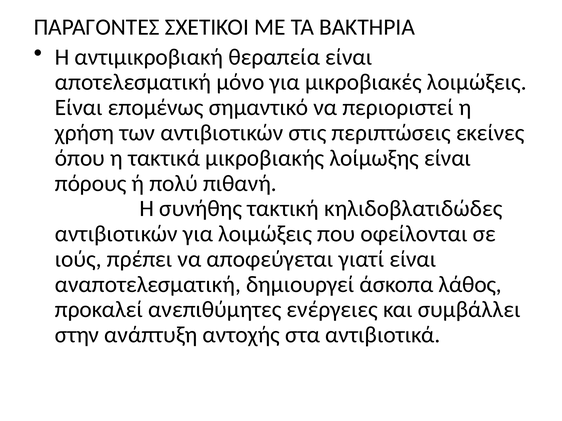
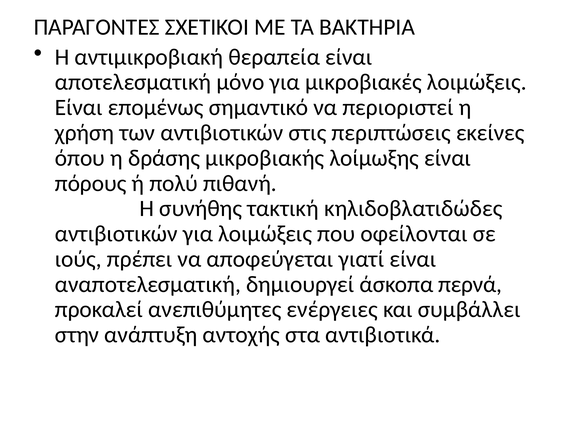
τακτικά: τακτικά -> δράσης (164, 158)
λάθος: λάθος -> περνά (470, 285)
